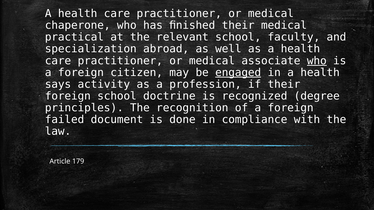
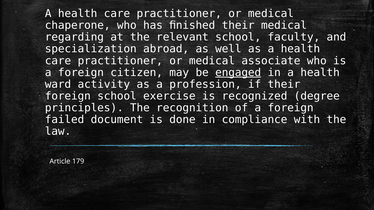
practical: practical -> regarding (74, 37)
who underline: present -> none (317, 61)
says: says -> ward (58, 84)
doctrine: doctrine -> exercise (169, 96)
